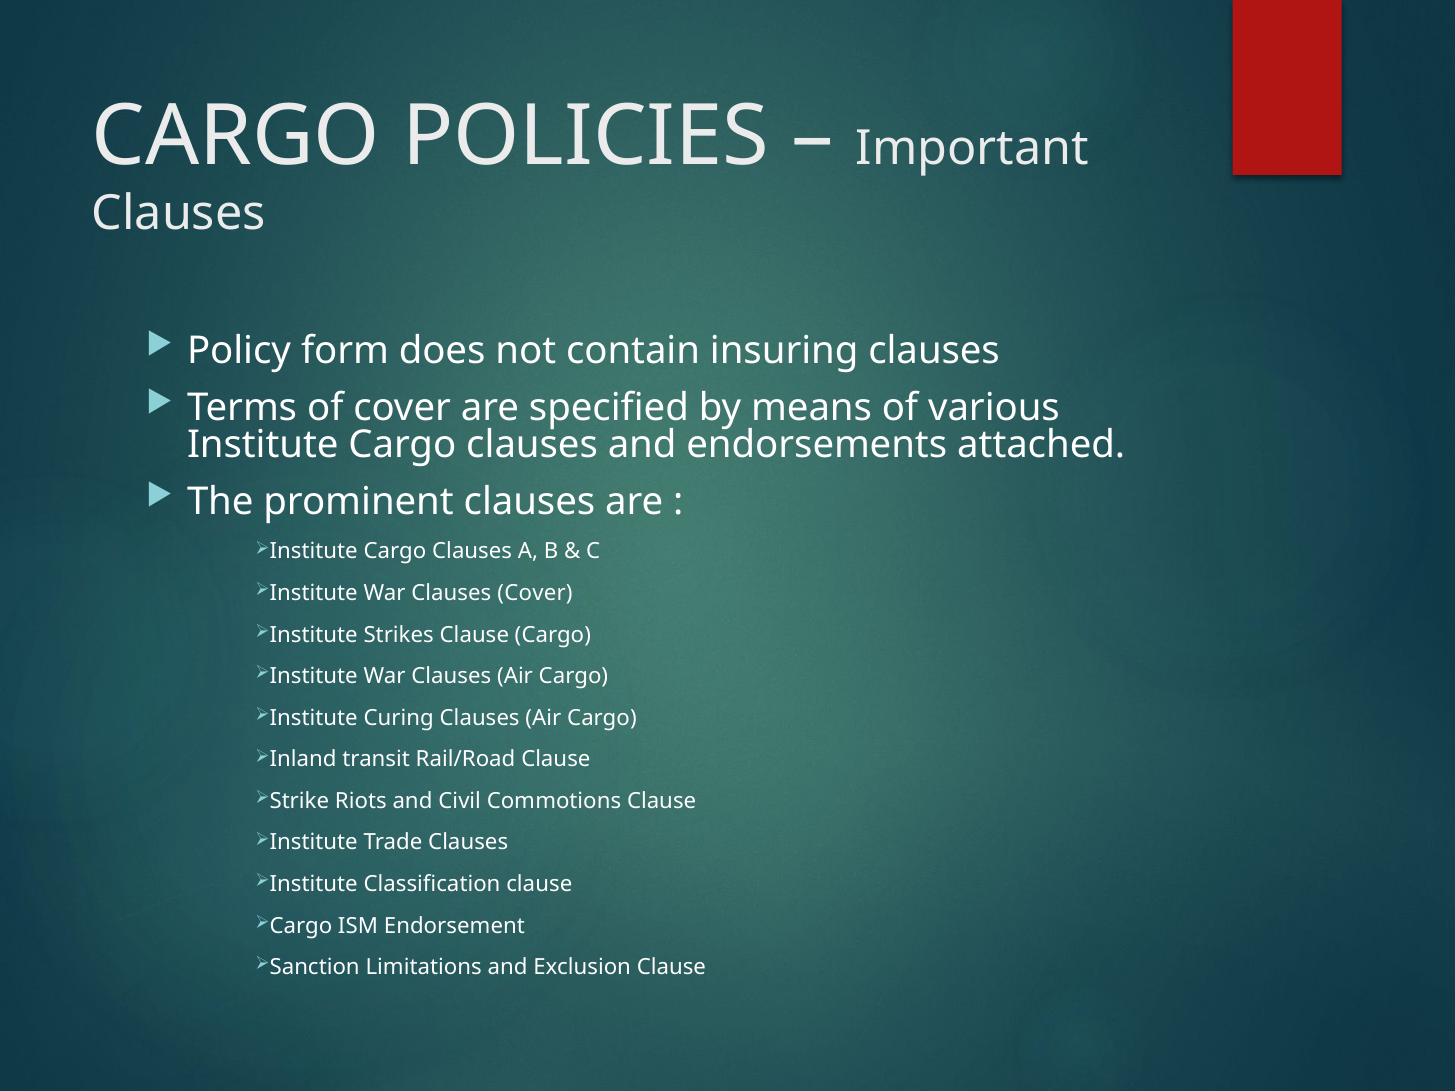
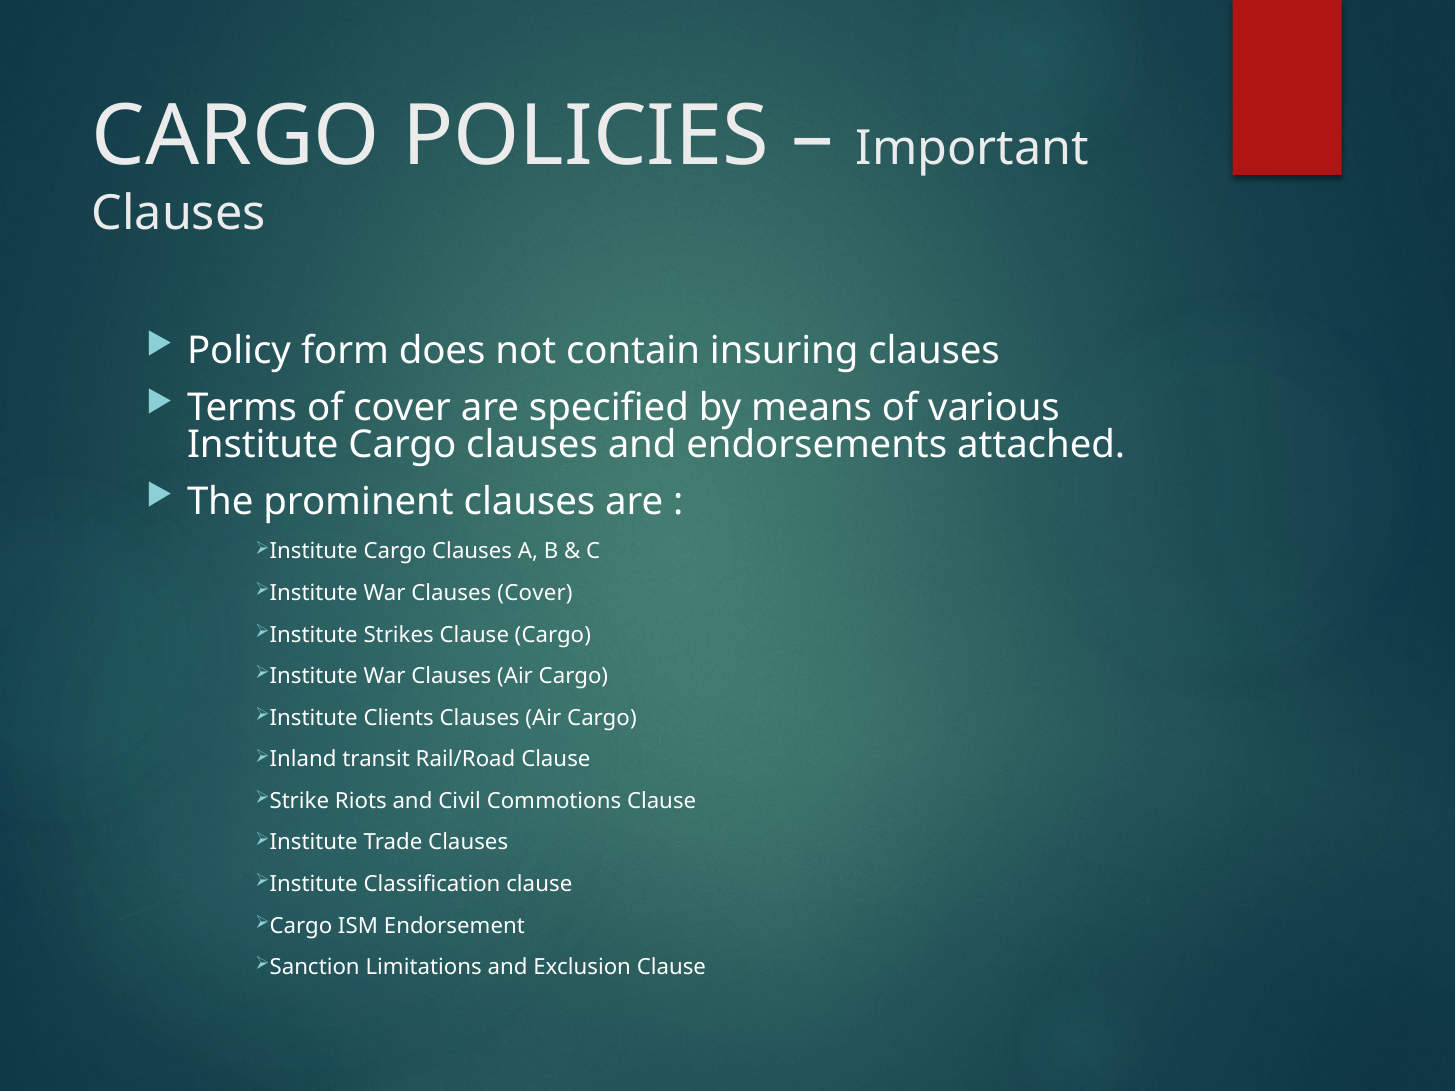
Curing: Curing -> Clients (399, 718)
